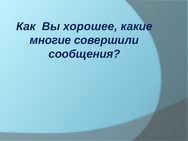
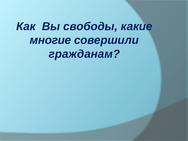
хорошее: хорошее -> свободы (90, 26)
сообщения: сообщения -> гражданам (84, 54)
